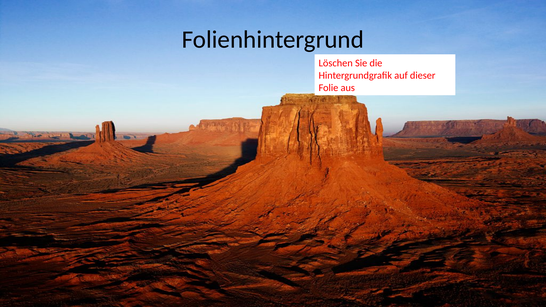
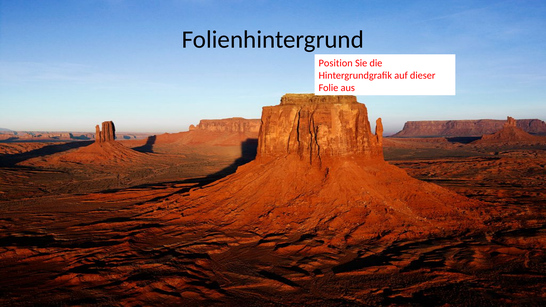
Löschen: Löschen -> Position (336, 63)
